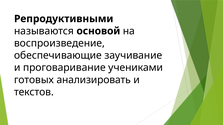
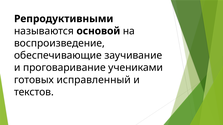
анализировать: анализировать -> исправленный (94, 80)
